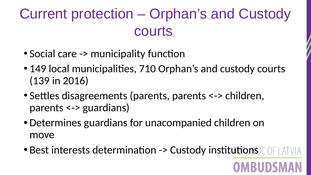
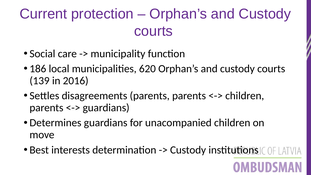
149: 149 -> 186 (38, 69)
710: 710 -> 620 (147, 69)
